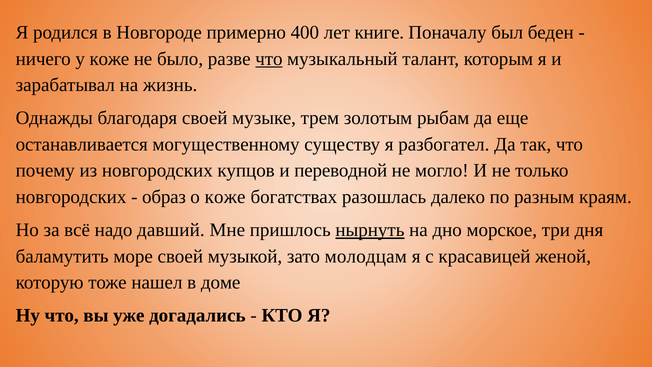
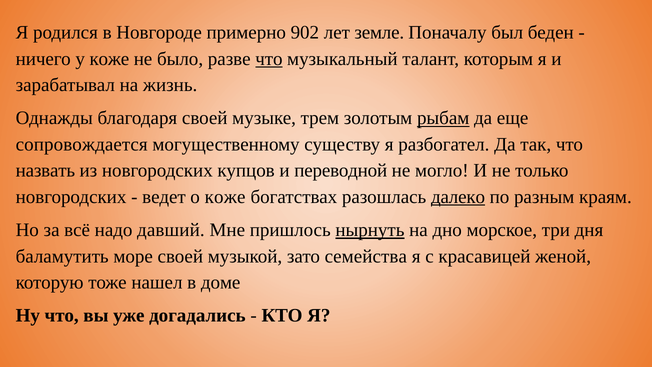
400: 400 -> 902 (305, 33)
книге: книге -> земле (379, 33)
рыбам underline: none -> present (443, 118)
останавливается: останавливается -> сопровождается (82, 144)
почему: почему -> назвать (45, 171)
образ: образ -> ведет (164, 197)
далеко underline: none -> present (458, 197)
молодцам: молодцам -> семейства (366, 256)
